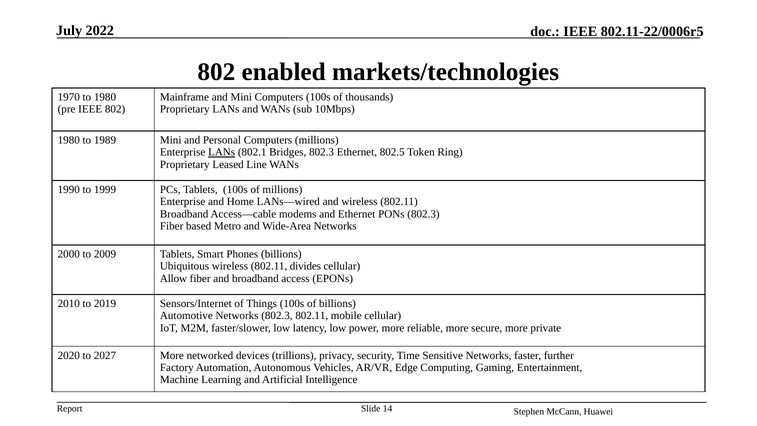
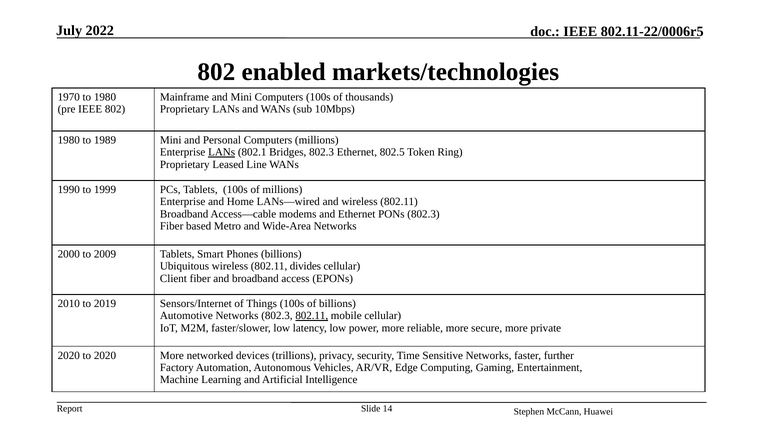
Allow: Allow -> Client (173, 278)
802.11 underline: none -> present (312, 316)
to 2027: 2027 -> 2020 (105, 355)
